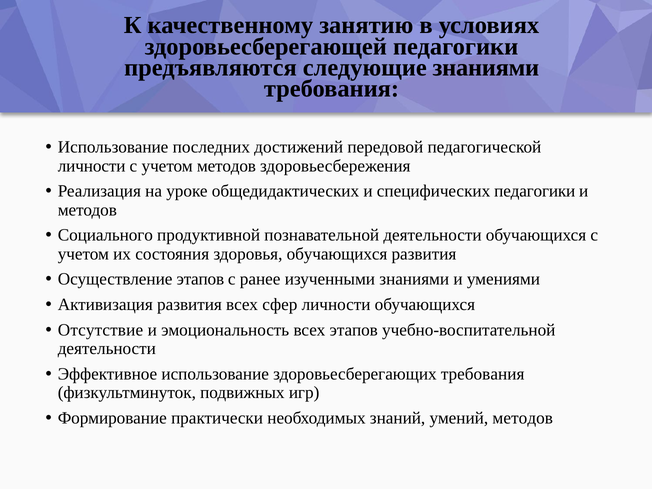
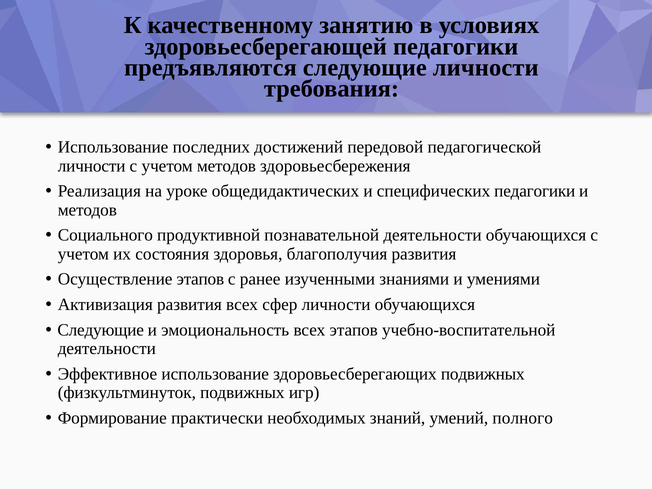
следующие знаниями: знаниями -> личности (486, 68)
здоровья обучающихся: обучающихся -> благополучия (337, 254)
Отсутствие: Отсутствие -> Следующие (101, 330)
здоровьесберегающих требования: требования -> подвижных (483, 374)
умений методов: методов -> полного (523, 418)
